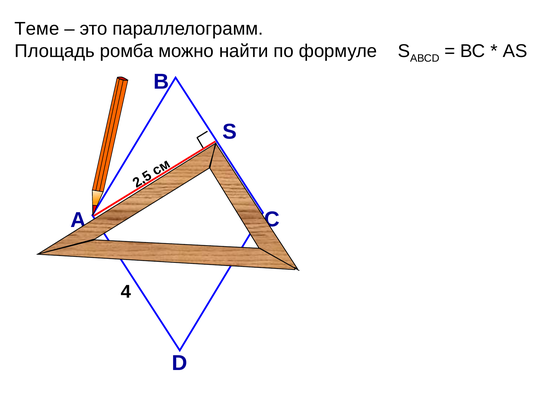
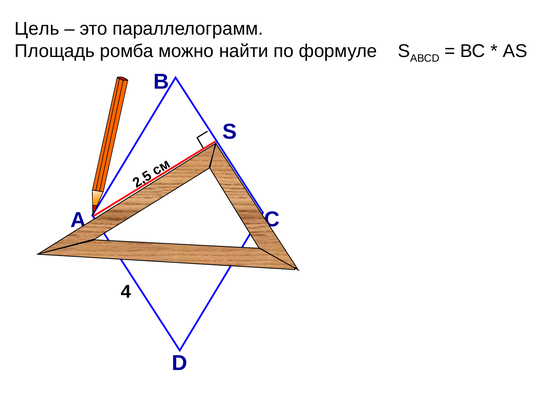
Теме: Теме -> Цель (37, 29)
